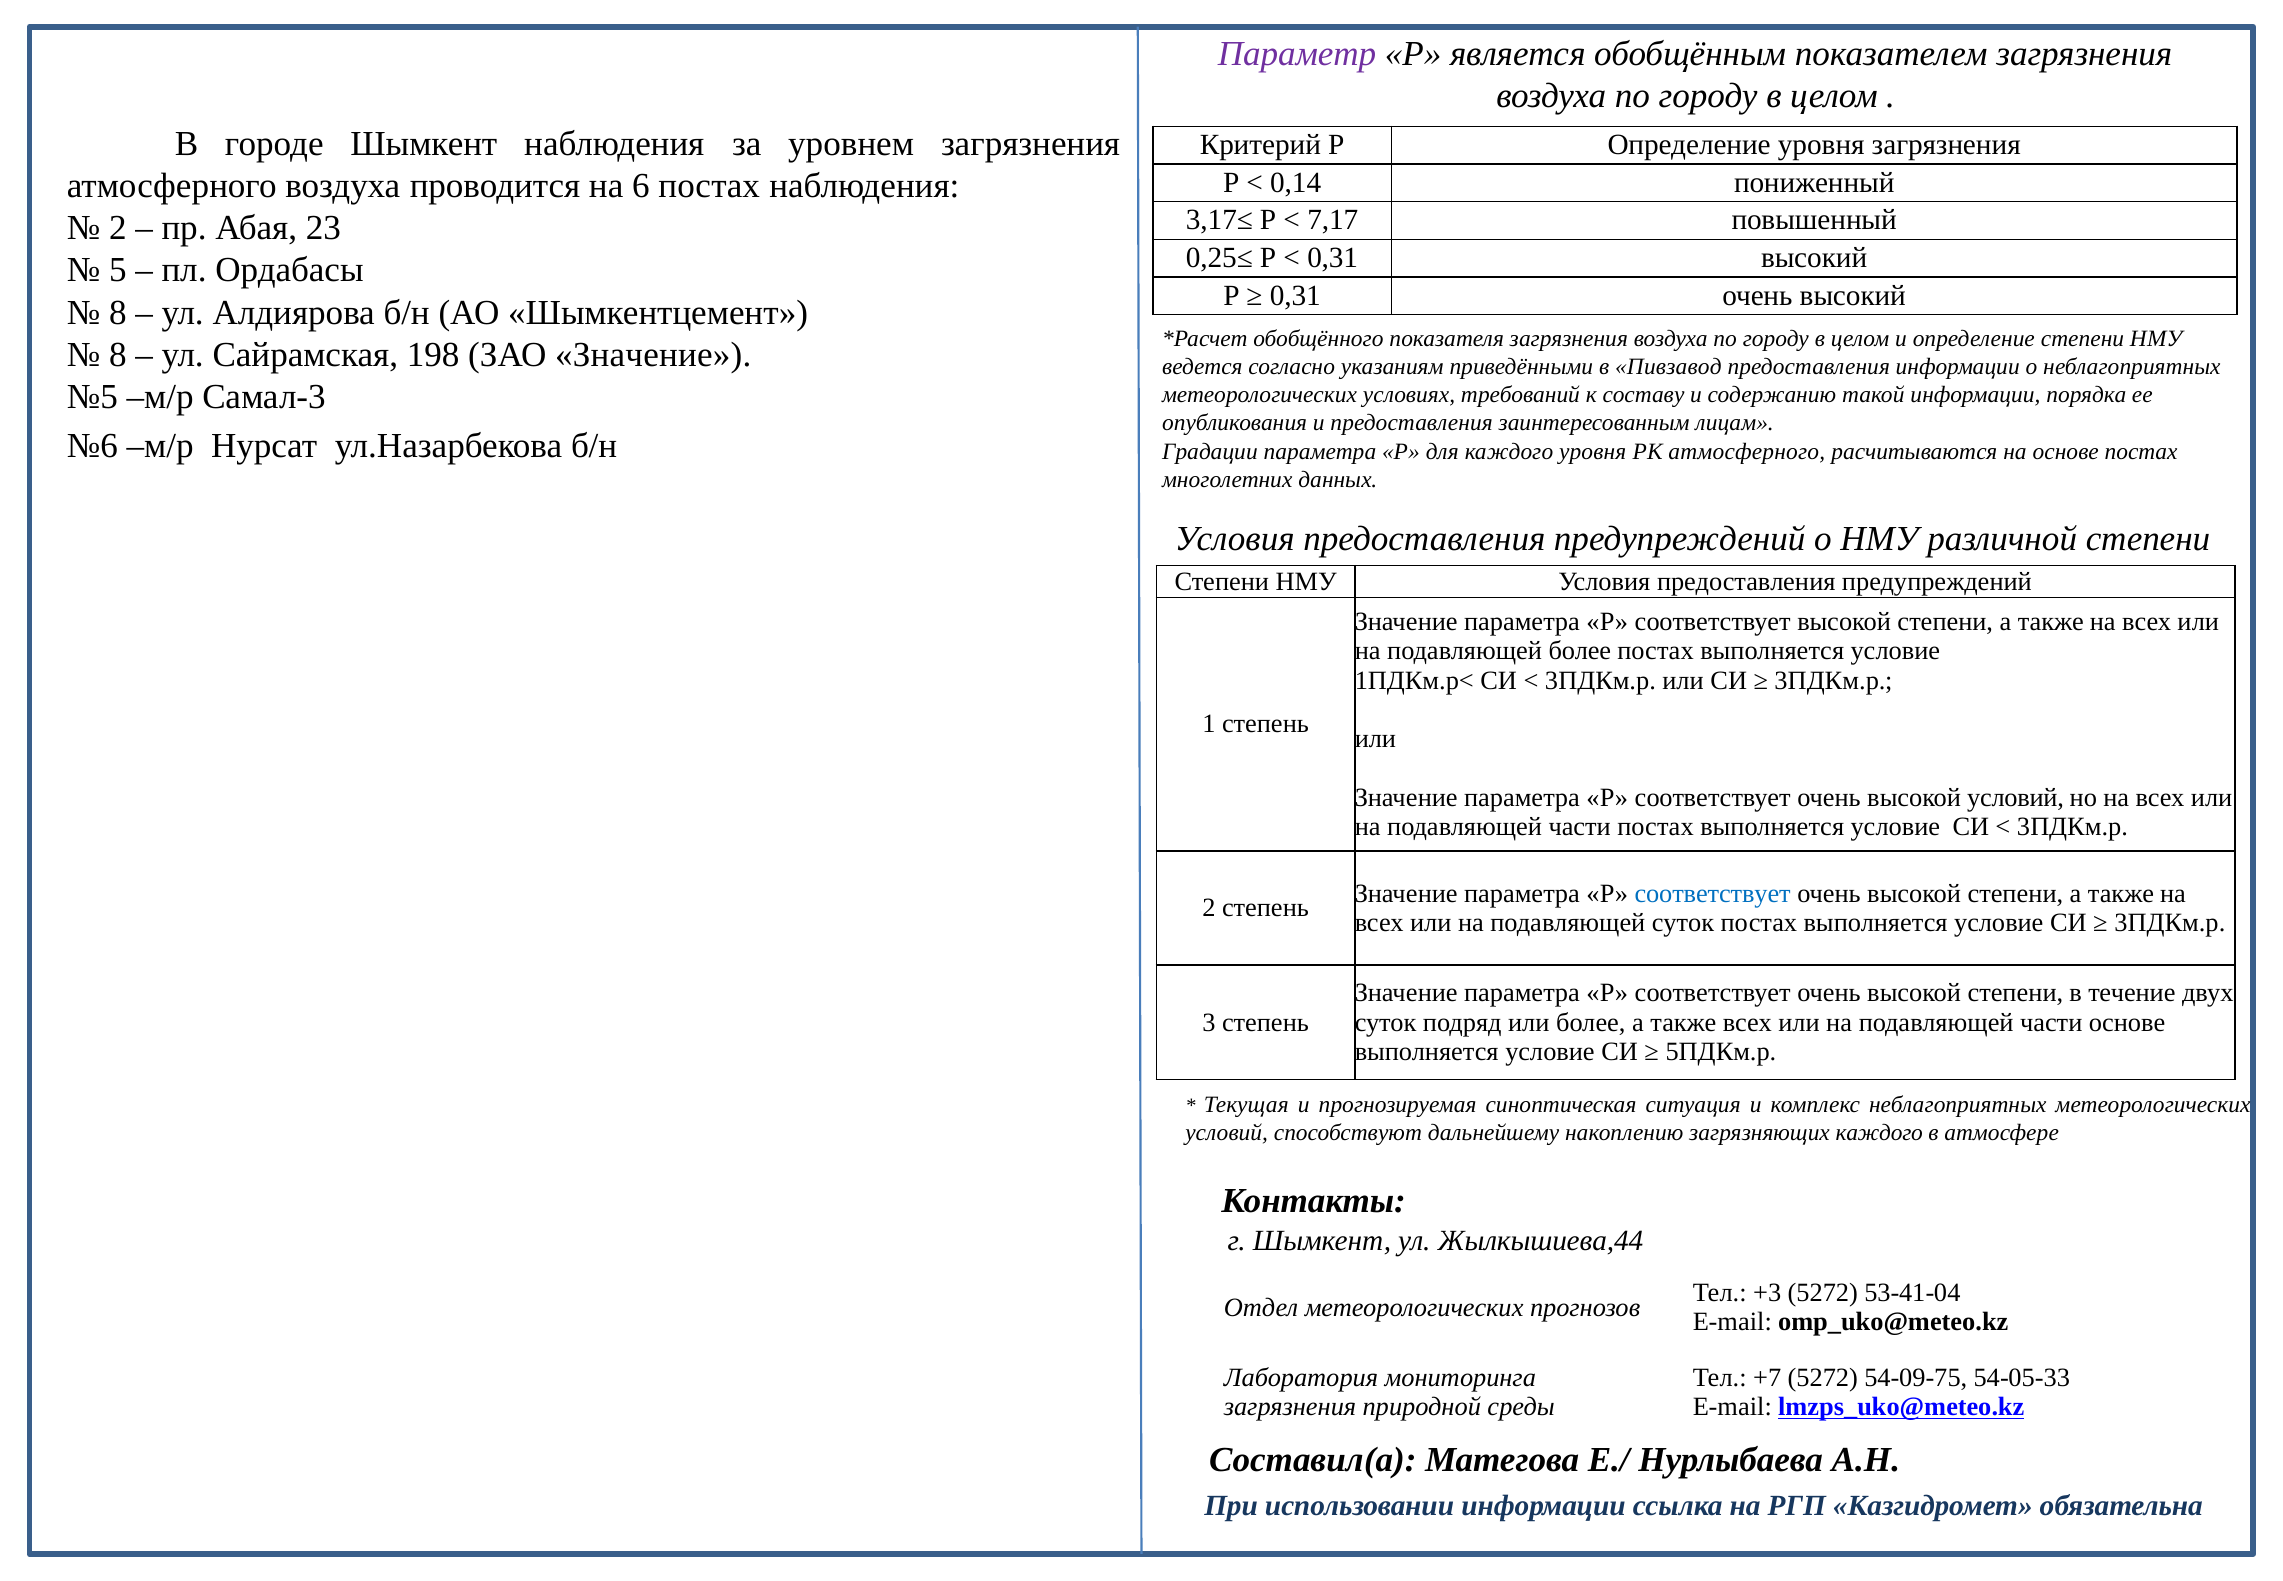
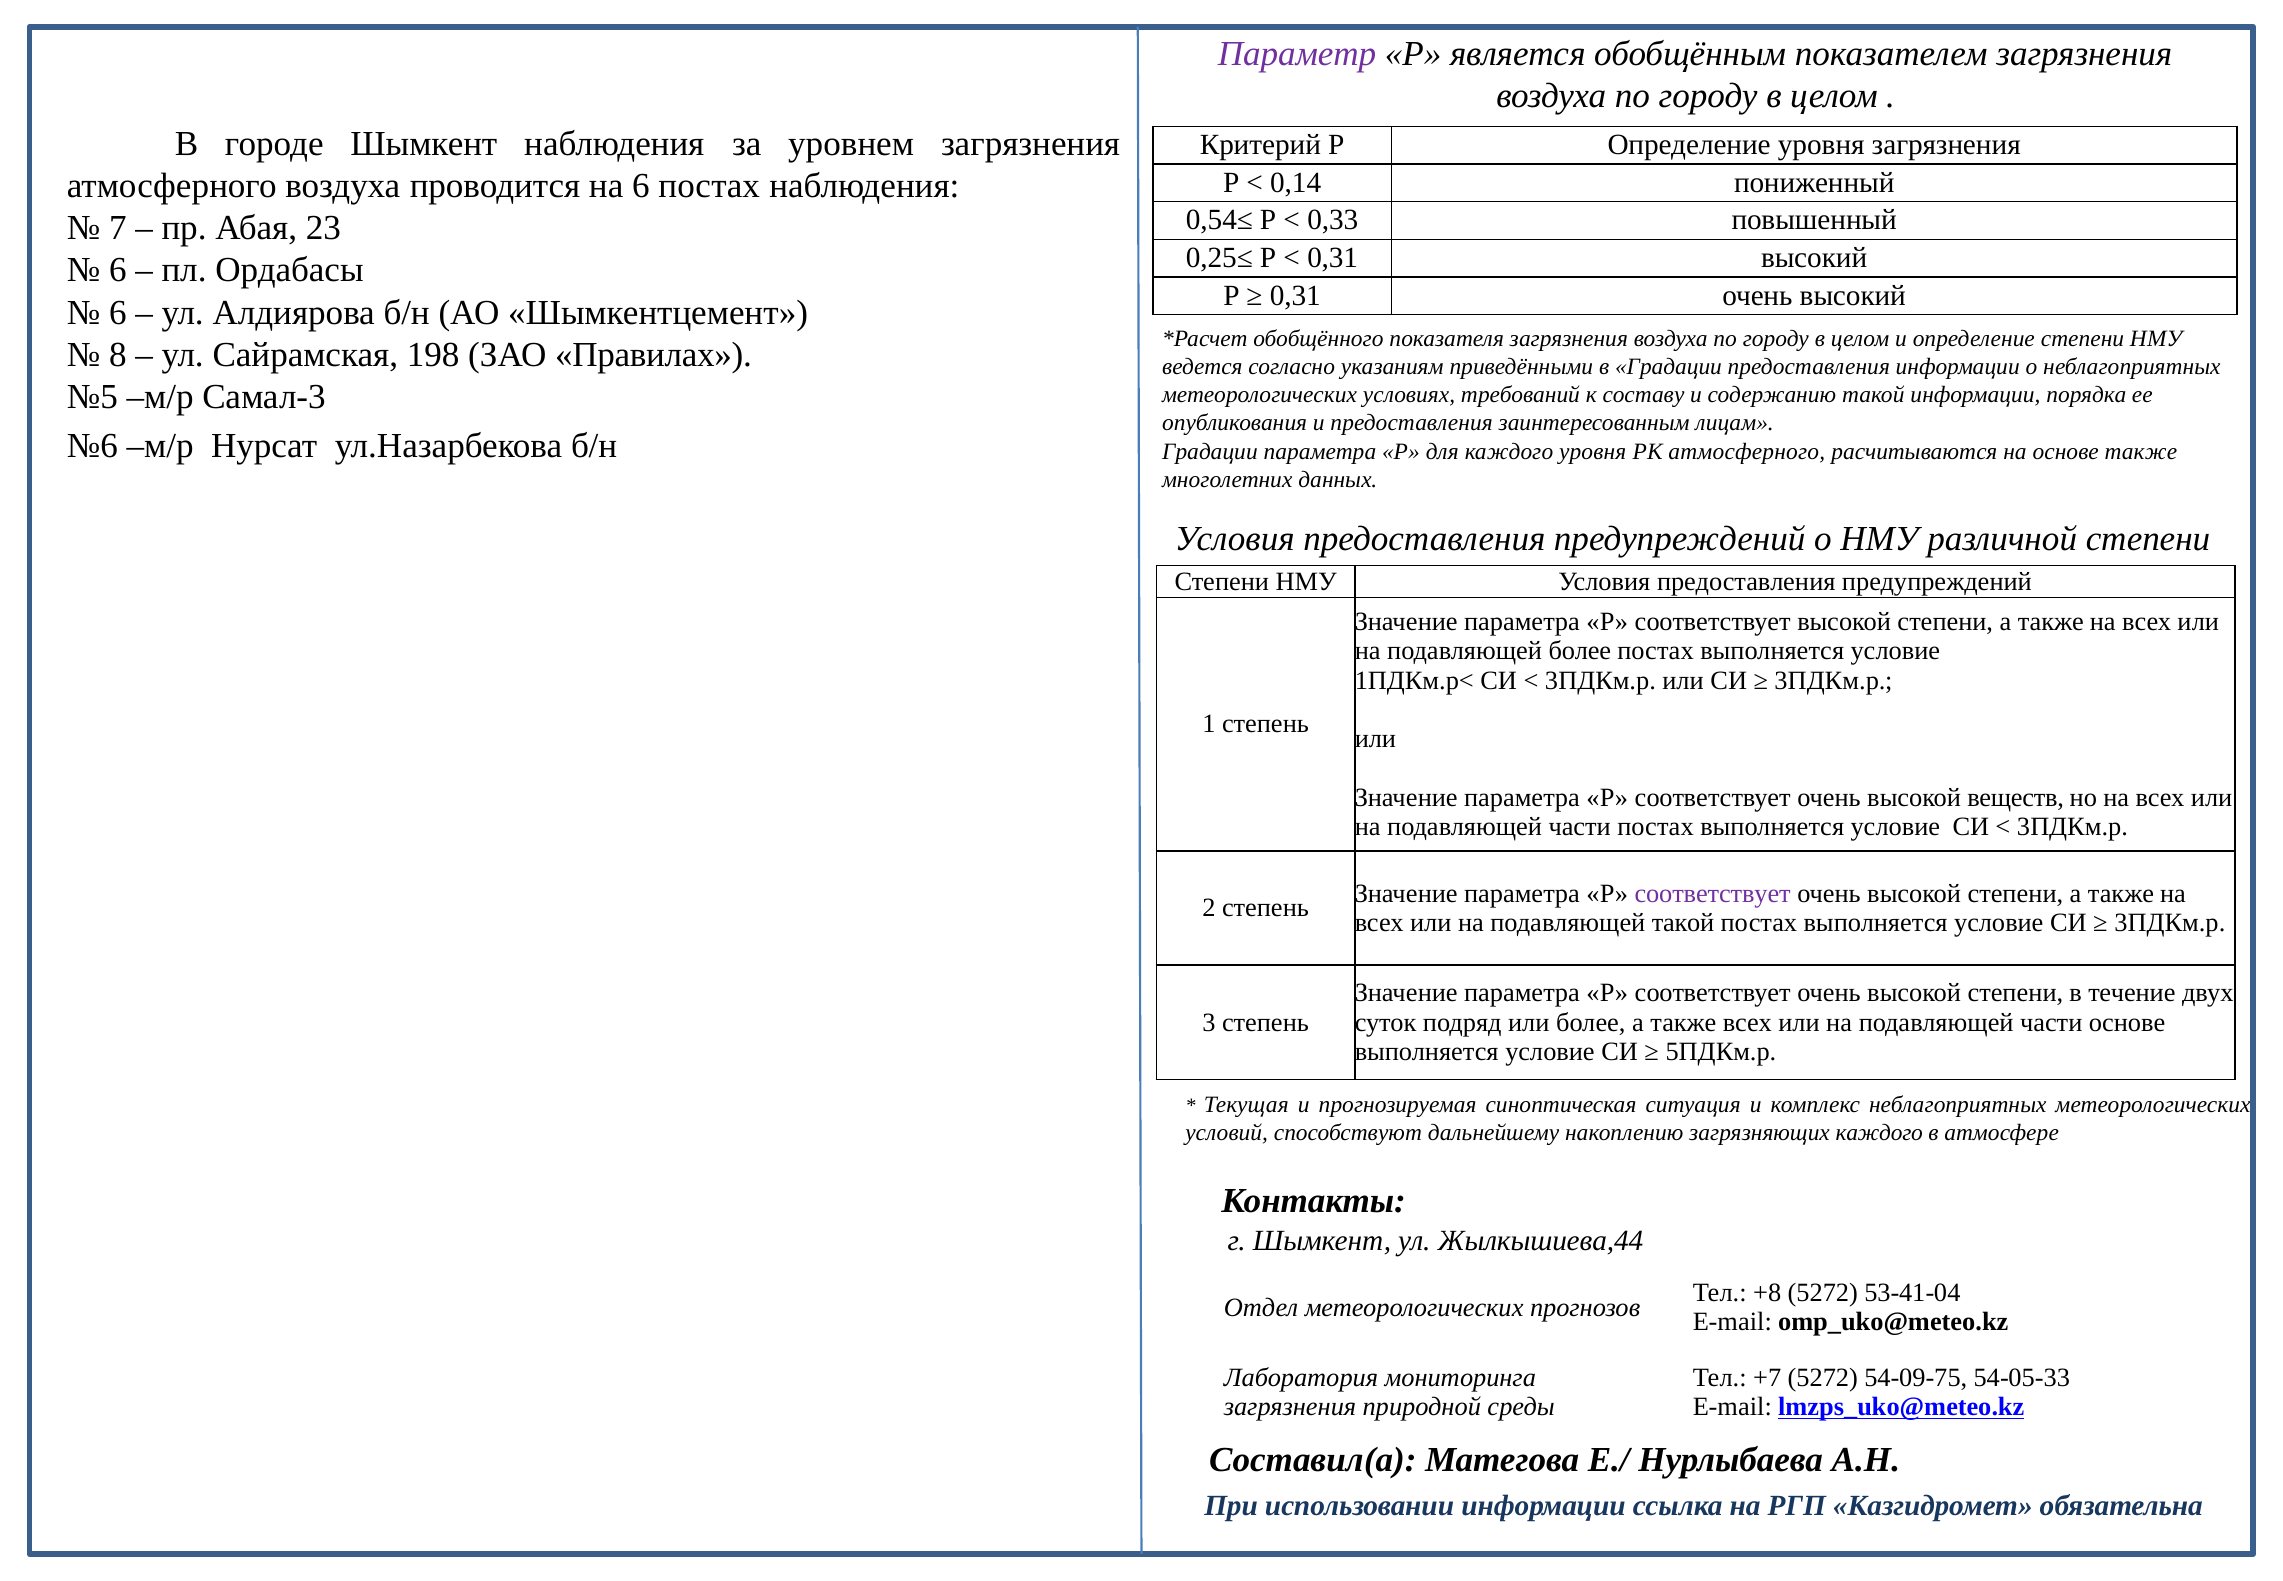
3,17≤: 3,17≤ -> 0,54≤ (1219, 220)
7,17: 7,17 -> 0,33 (1333, 220)
2: 2 -> 7 (118, 228)
5: 5 -> 6 (118, 270)
8: 8 -> 6 (118, 312)
ЗАО Значение: Значение -> Правилах (654, 354)
в Пивзавод: Пивзавод -> Градации (1668, 367)
основе постах: постах -> также (2141, 451)
высокой условий: условий -> веществ (2016, 797)
соответствует colour: blue -> purple (1713, 893)
подавляющей суток: суток -> такой (1683, 923)
+3: +3 -> +8 (1767, 1293)
